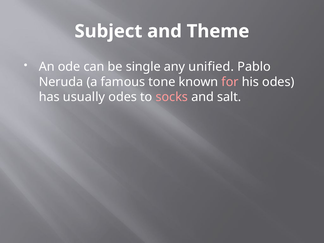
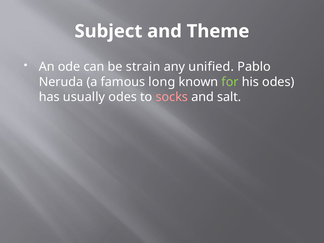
single: single -> strain (143, 67)
tone: tone -> long (162, 82)
for colour: pink -> light green (230, 82)
